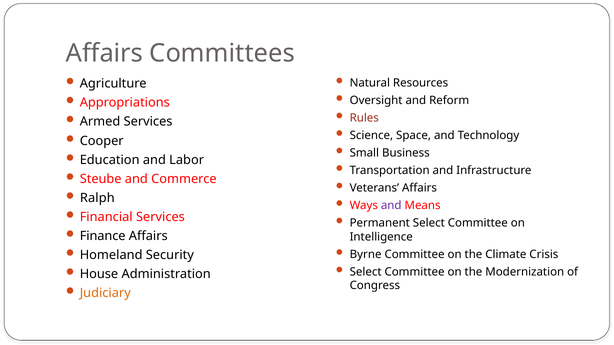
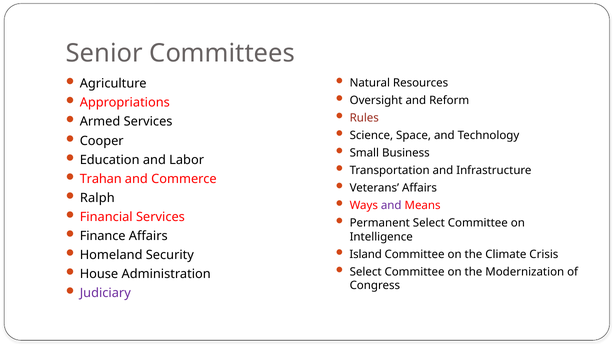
Affairs: Affairs -> Senior (104, 53)
Steube: Steube -> Trahan (101, 179)
Byrne: Byrne -> Island (366, 254)
Judiciary colour: orange -> purple (105, 294)
